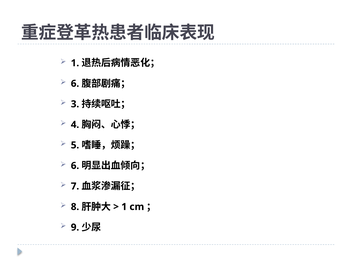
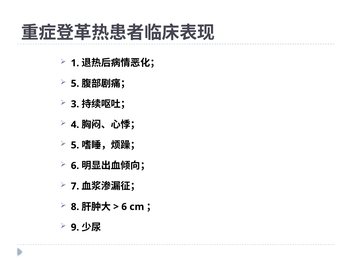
6: 6 -> 5 (75, 84)
1: 1 -> 6 (124, 207)
